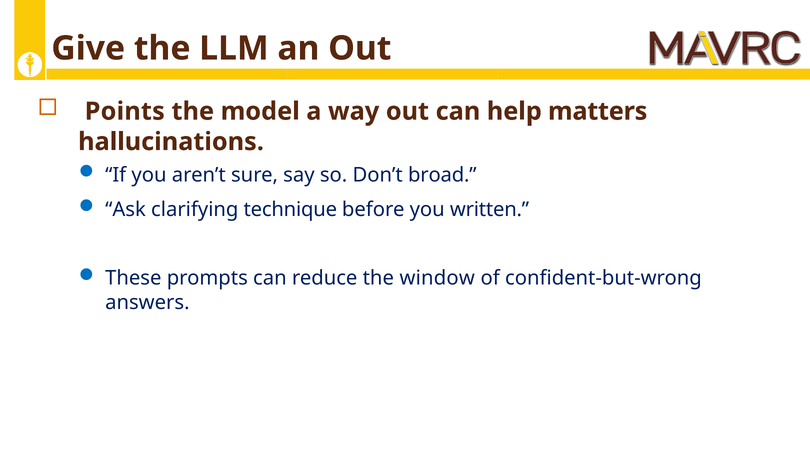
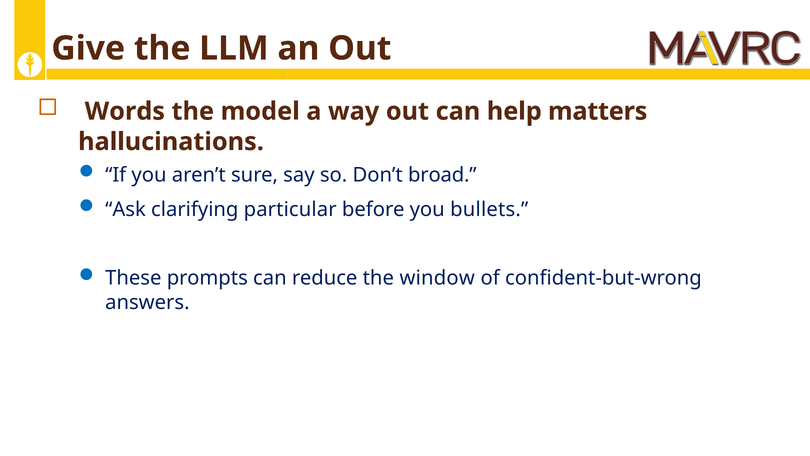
Points: Points -> Words (125, 111)
technique: technique -> particular (290, 209)
written: written -> bullets (489, 209)
